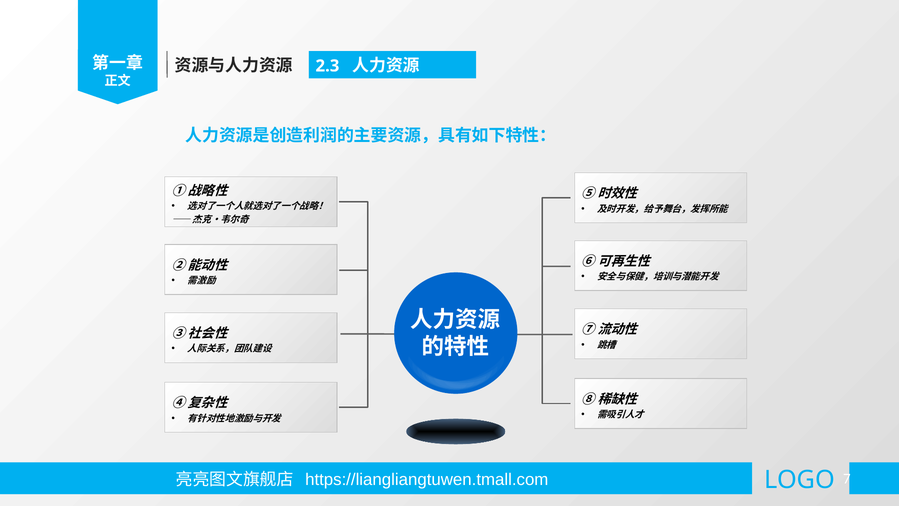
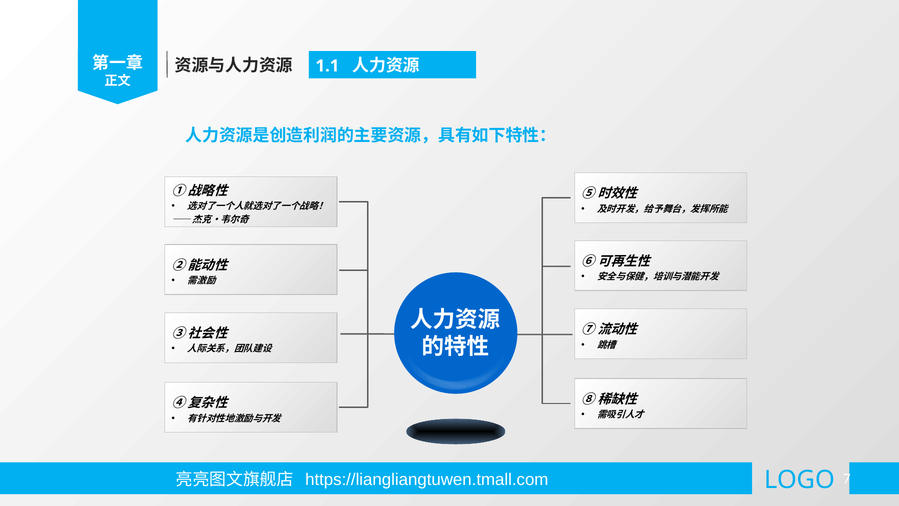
2.3: 2.3 -> 1.1 (327, 66)
